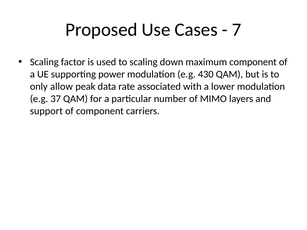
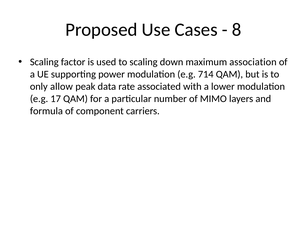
7: 7 -> 8 (237, 30)
maximum component: component -> association (253, 62)
430: 430 -> 714 (206, 74)
37: 37 -> 17 (56, 99)
support: support -> formula (46, 111)
